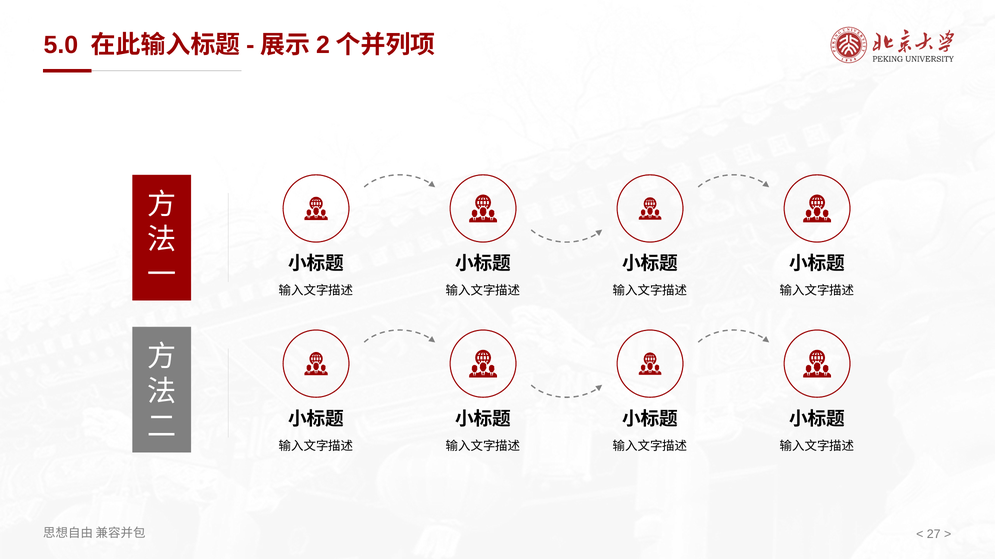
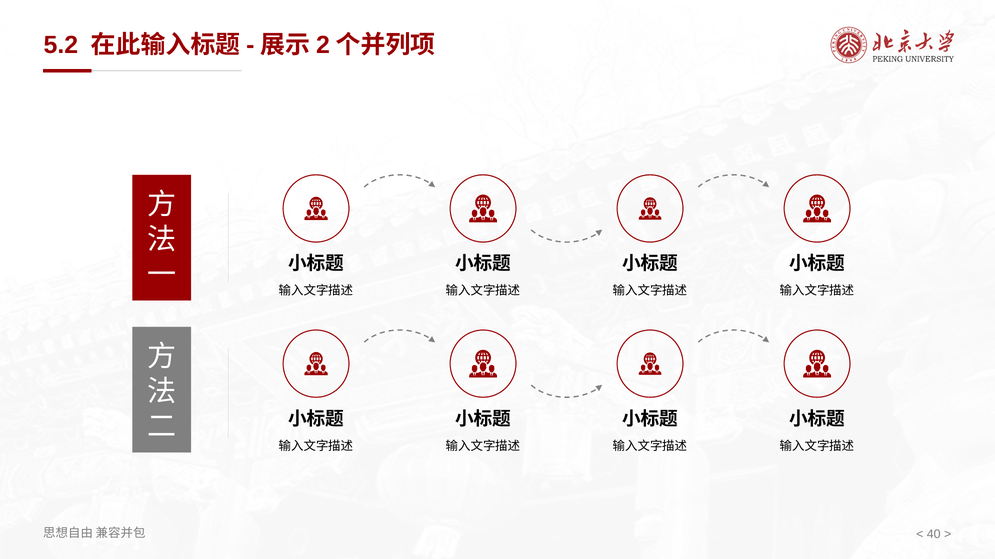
5.0: 5.0 -> 5.2 (61, 45)
27: 27 -> 40 (934, 535)
